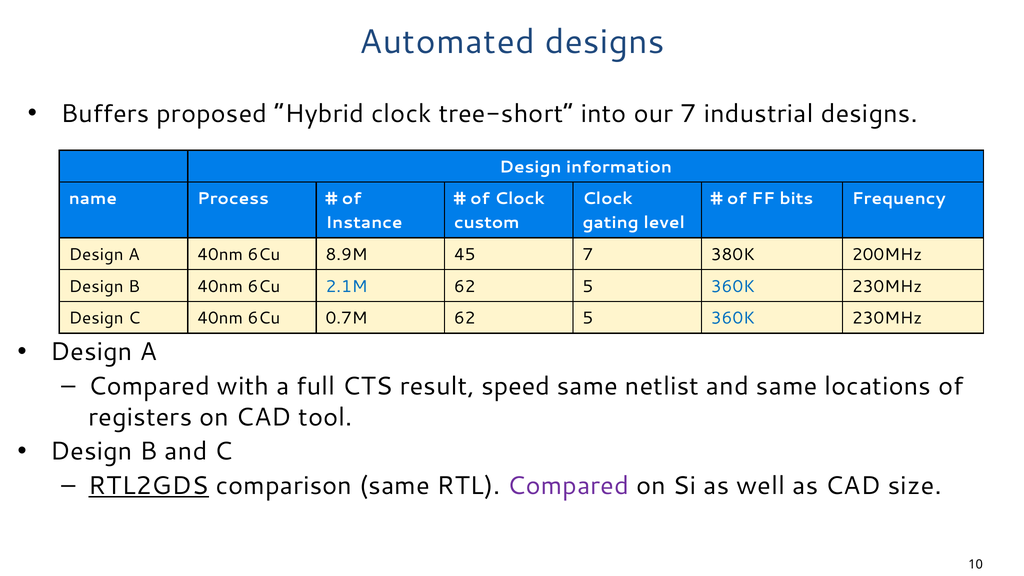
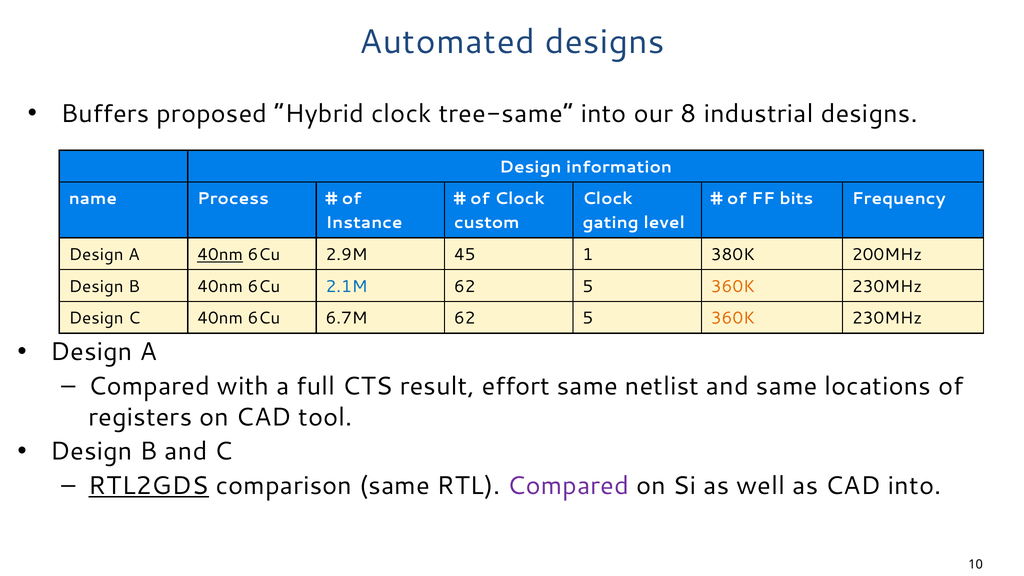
tree-short: tree-short -> tree-same (506, 114)
our 7: 7 -> 8 (689, 114)
40nm underline: none -> present (220, 255)
8.9M: 8.9M -> 2.9M (347, 255)
45 7: 7 -> 1 (588, 255)
360K colour: blue -> orange (733, 286)
0.7M: 0.7M -> 6.7M (347, 318)
360K colour: blue -> orange (733, 318)
speed: speed -> effort (516, 386)
CAD size: size -> into (915, 486)
